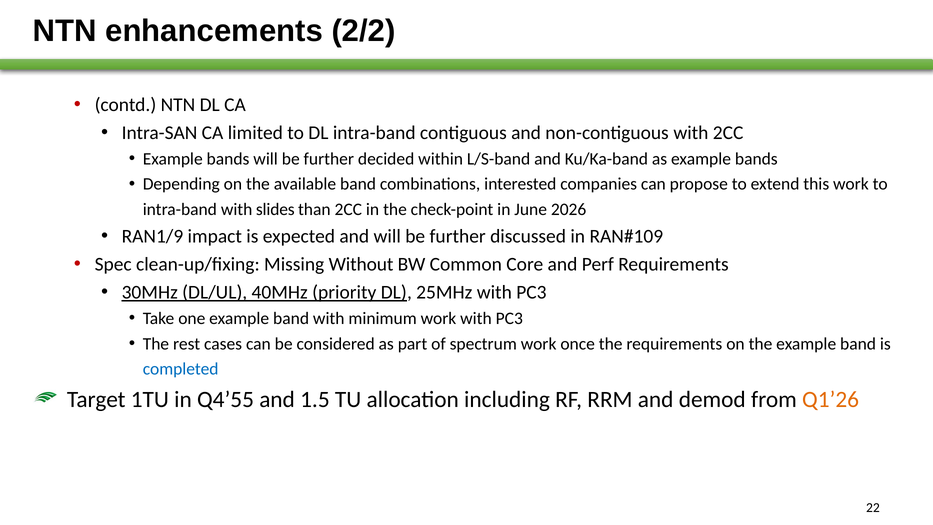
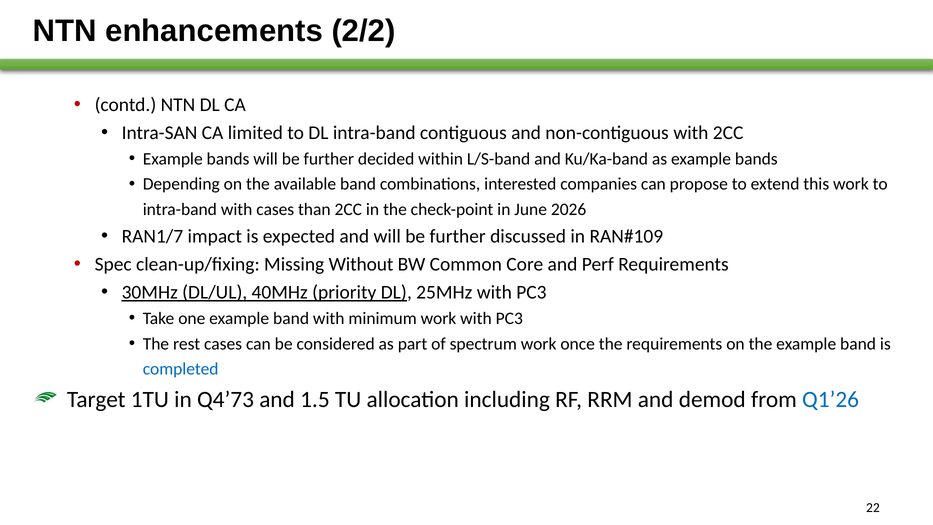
with slides: slides -> cases (275, 209)
RAN1/9: RAN1/9 -> RAN1/7 (152, 236)
Q4’55: Q4’55 -> Q4’73 (225, 399)
Q1’26 colour: orange -> blue (831, 399)
